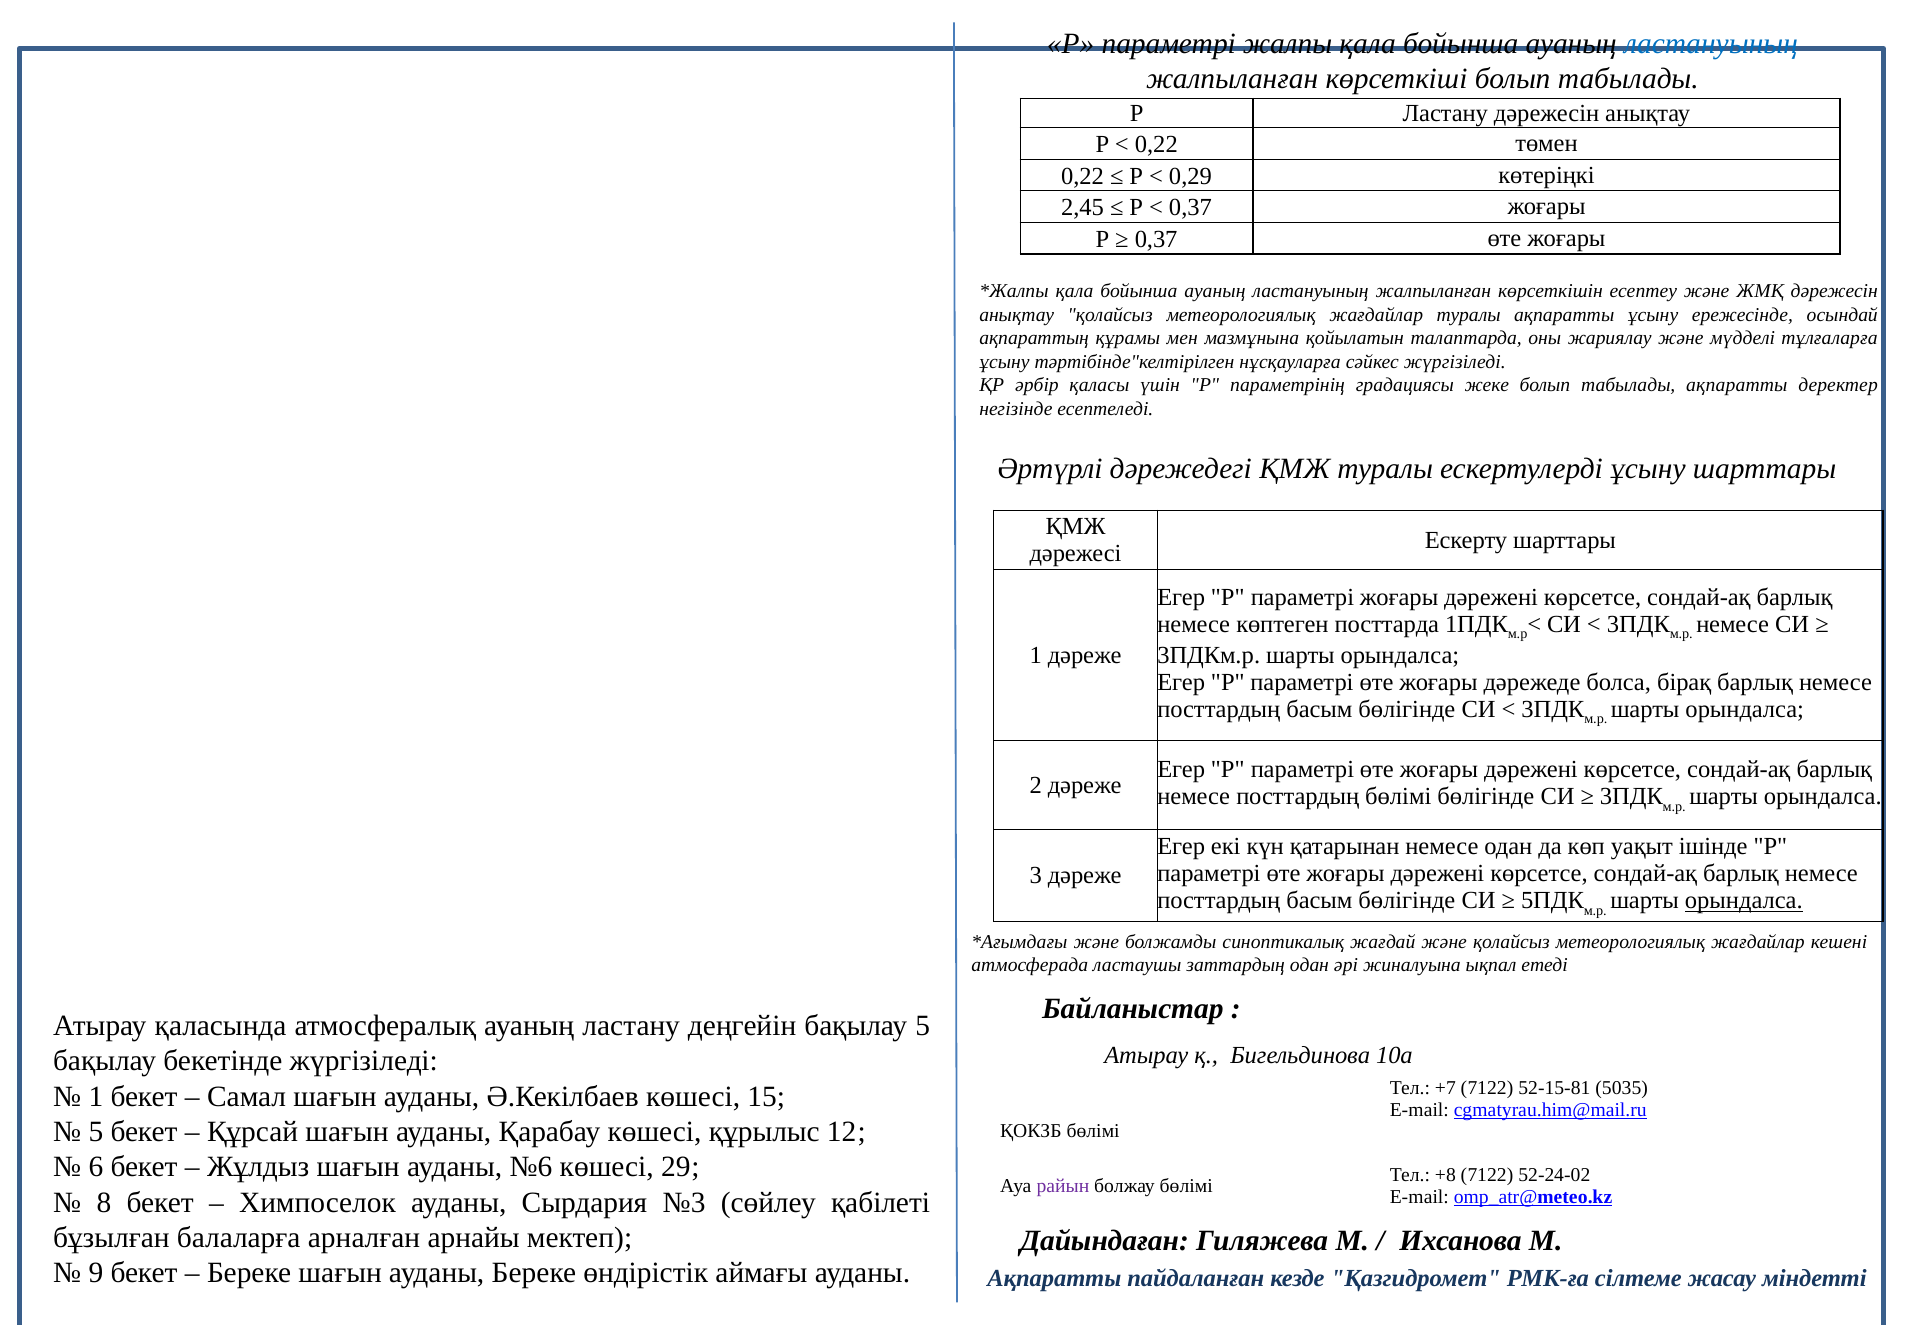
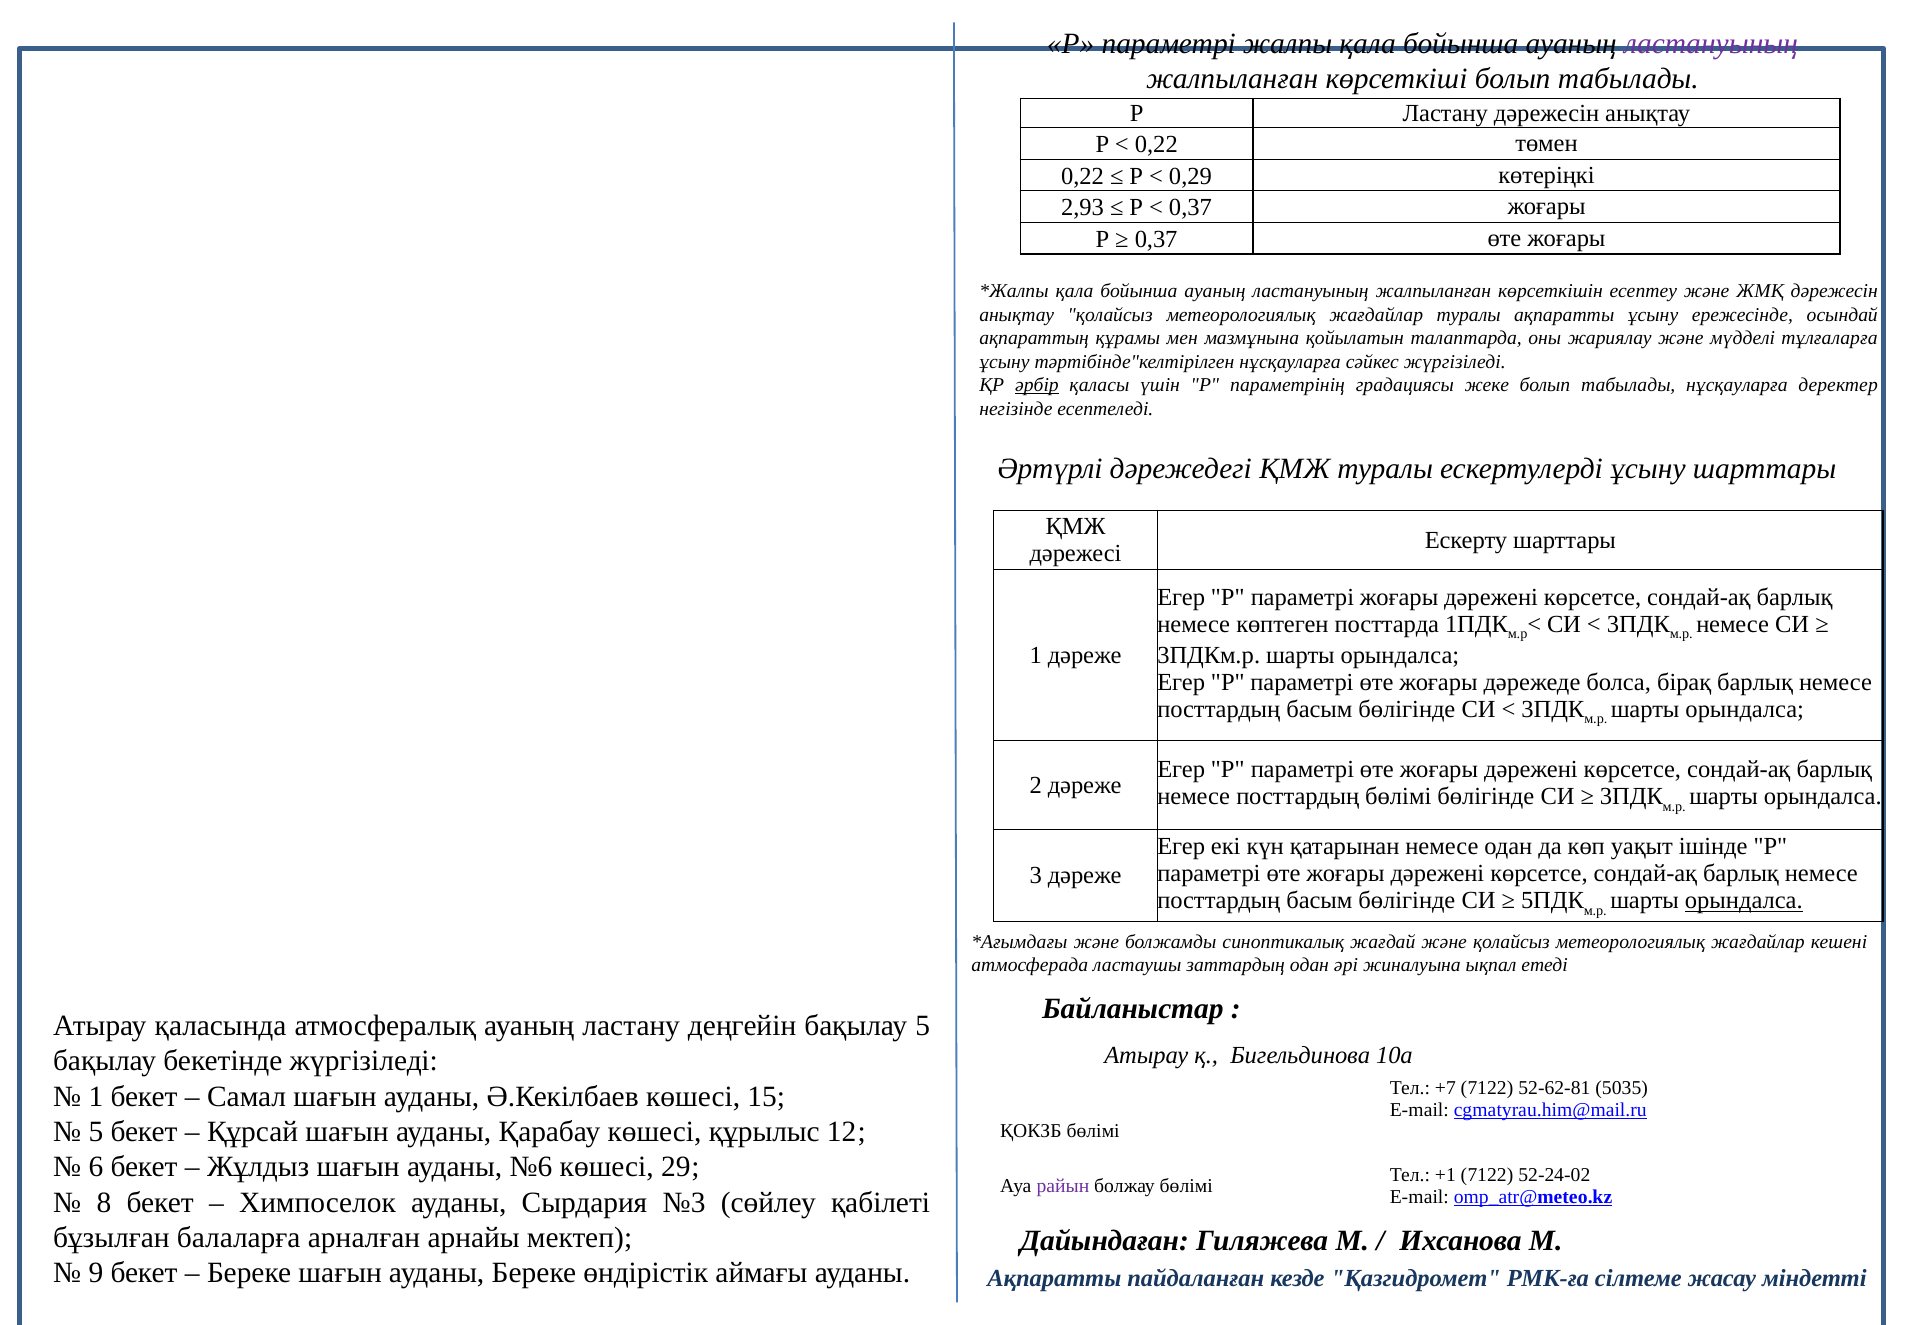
ластануының colour: blue -> purple (1711, 43)
2,45: 2,45 -> 2,93 (1083, 208)
әрбір underline: none -> present (1037, 385)
табылады ақпаратты: ақпаратты -> нұсқауларға (1737, 385)
52-15-81: 52-15-81 -> 52-62-81 (1554, 1088)
+8: +8 -> +1 (1445, 1175)
